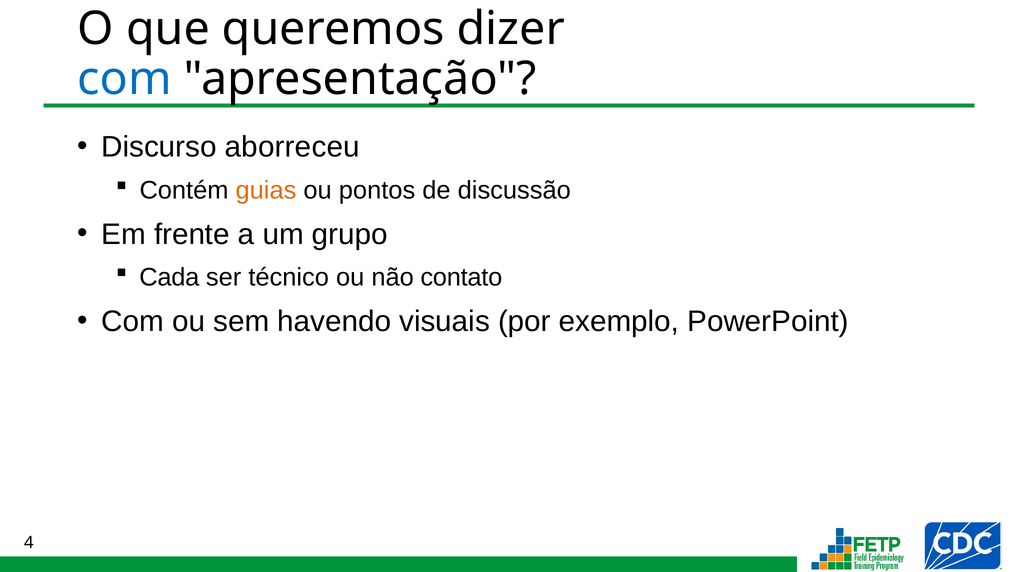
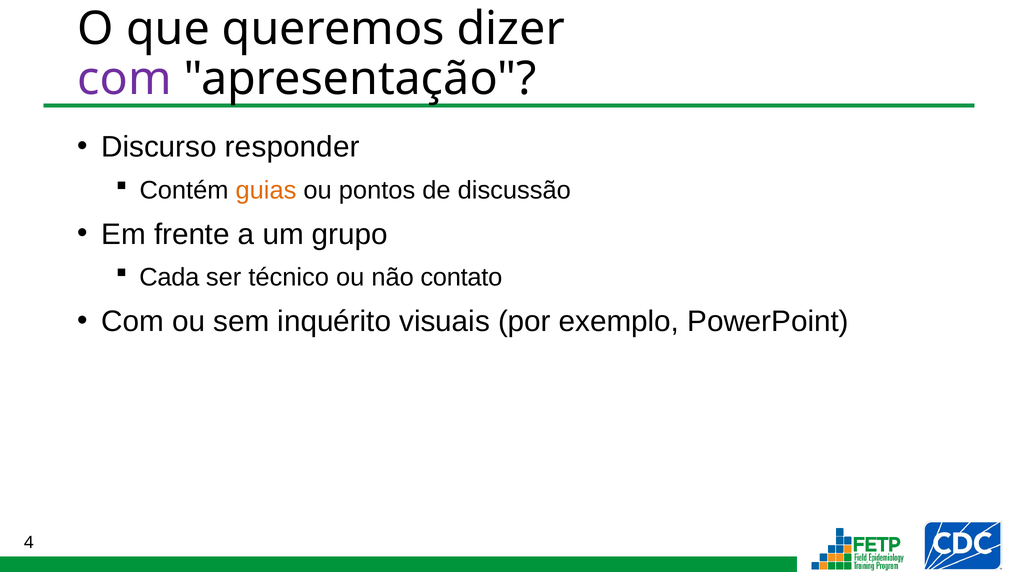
com colour: blue -> purple (125, 79)
aborreceu: aborreceu -> responder (292, 147)
havendo: havendo -> inquérito (334, 322)
